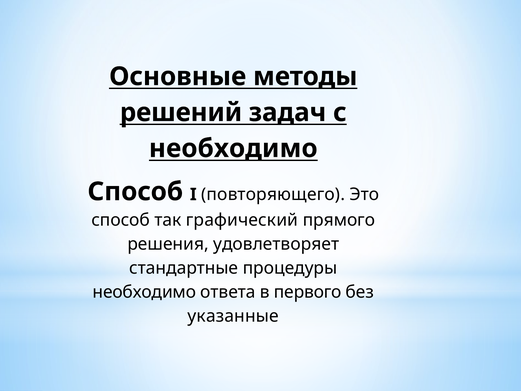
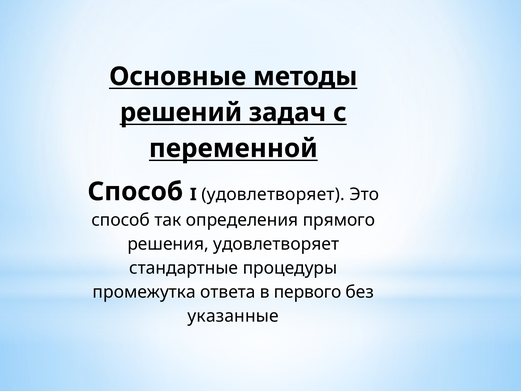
необходимо: необходимо -> переменной (233, 148)
I повторяющего: повторяющего -> удовлетворяет (273, 194)
графический: графический -> определения (242, 220)
необходимо: необходимо -> промежутка (144, 292)
